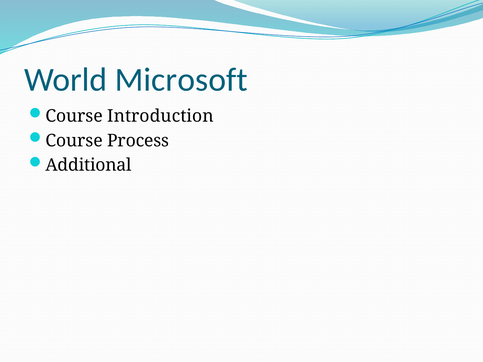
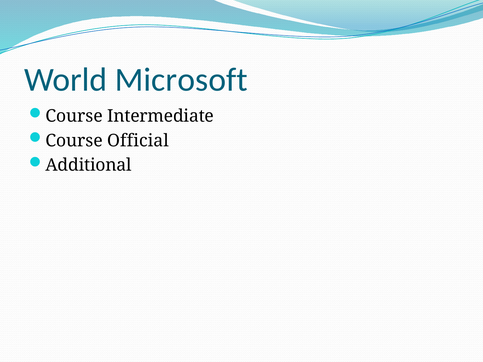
Introduction: Introduction -> Intermediate (161, 116)
Process: Process -> Official (138, 141)
